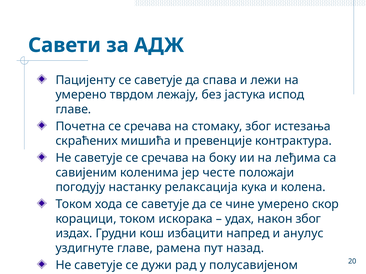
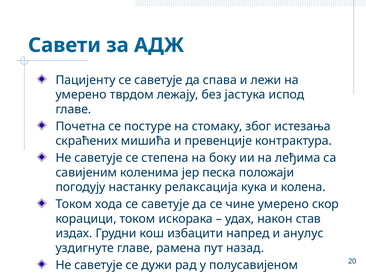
сречава: сречава -> постуре (148, 127)
саветује се сречава: сречава -> степена (165, 158)
честе: честе -> песка (219, 173)
након због: због -> став (308, 219)
